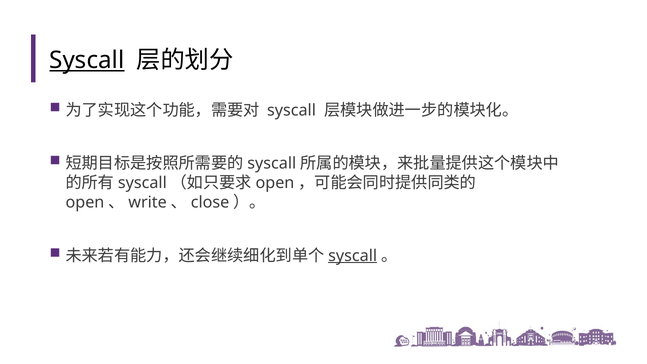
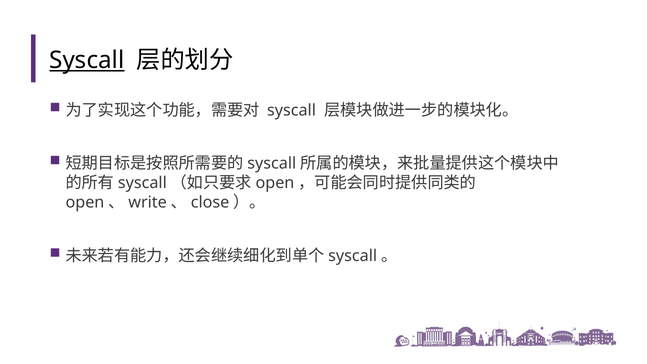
syscall underline: present -> none (353, 256)
